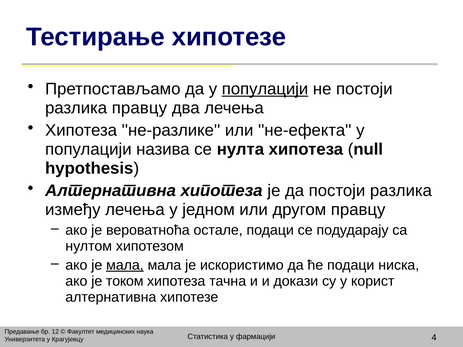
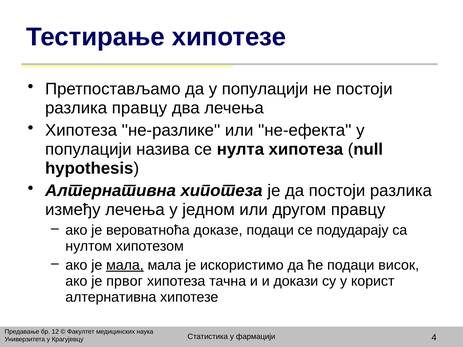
популацији underline: present -> none (265, 89)
остале: остале -> доказе (218, 230)
ниска: ниска -> висок (399, 265)
током: током -> првог (125, 281)
